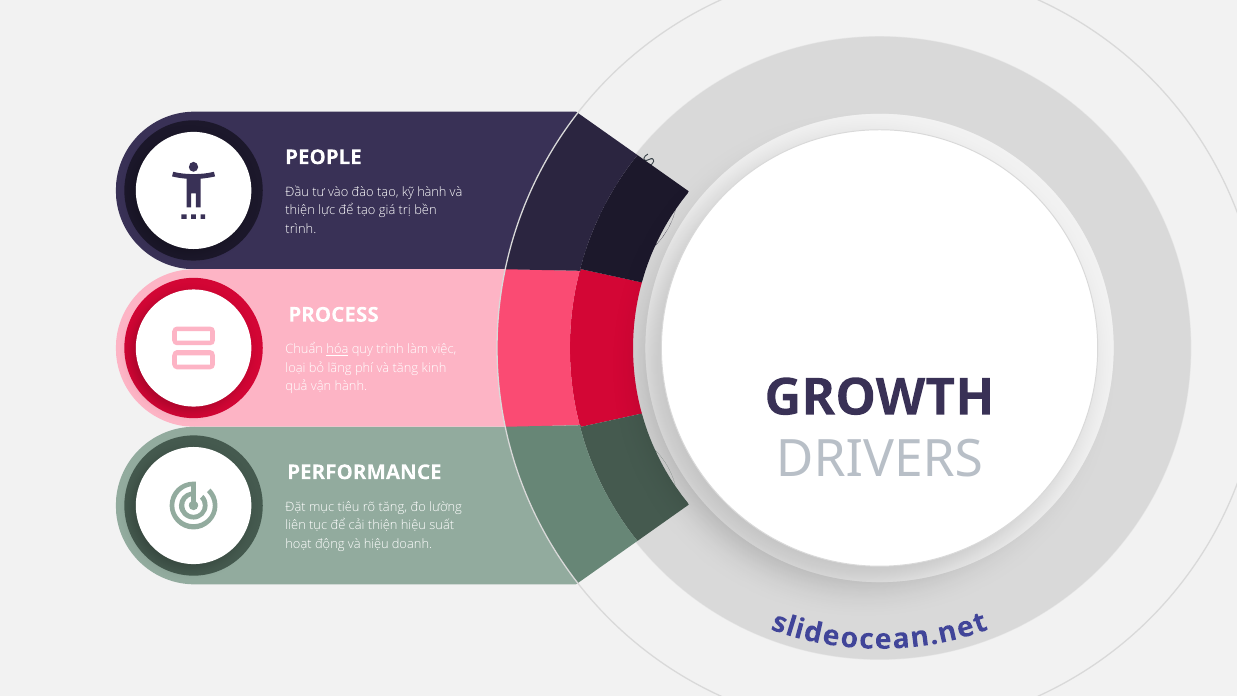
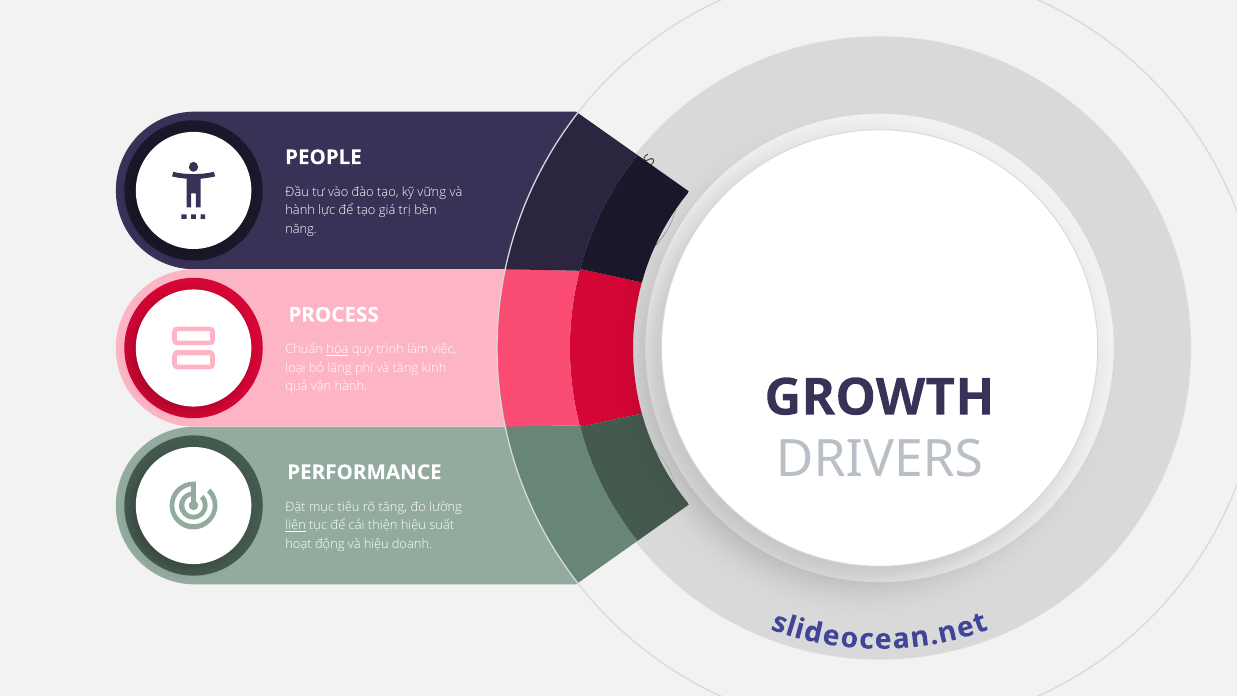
kỹ hành: hành -> vững (432, 192)
thiện: thiện -> hành (300, 210)
trình: trình -> năng (301, 229)
liên underline: none -> present (296, 525)
